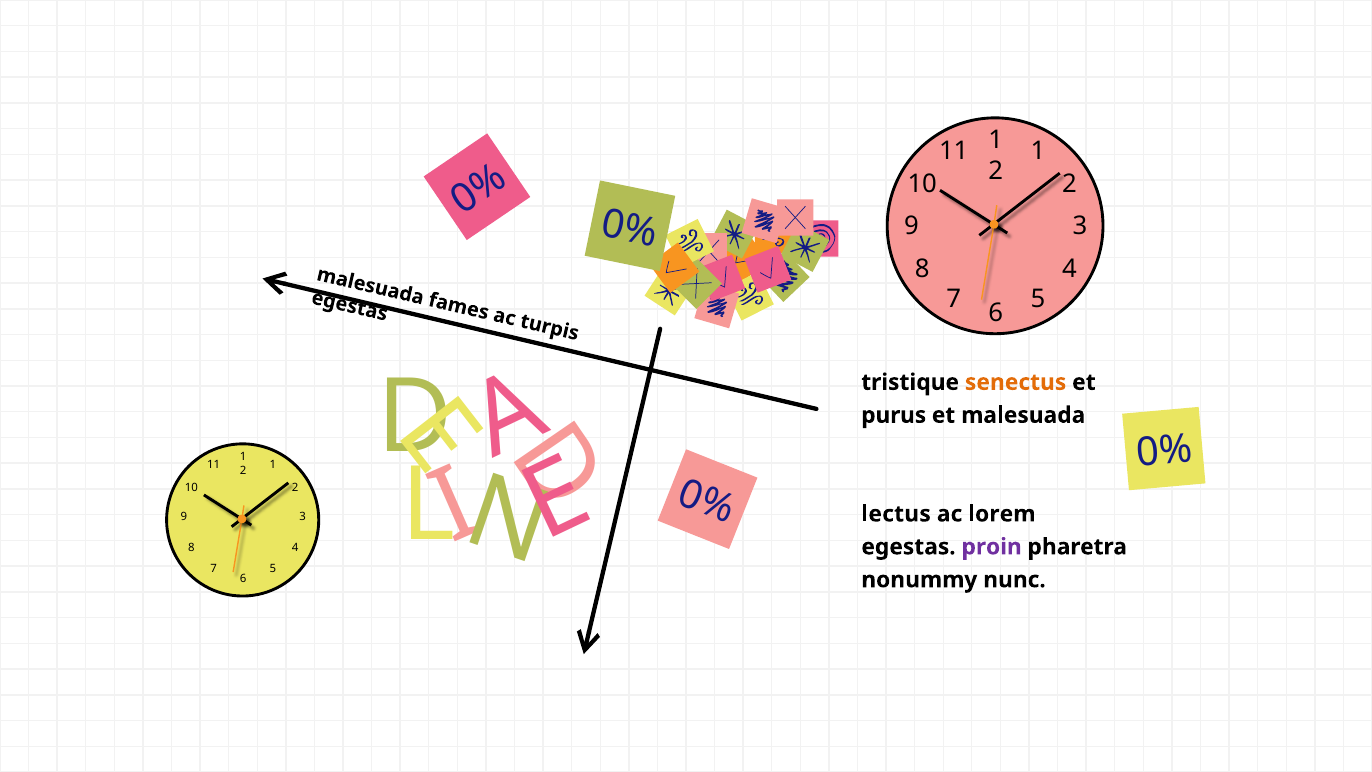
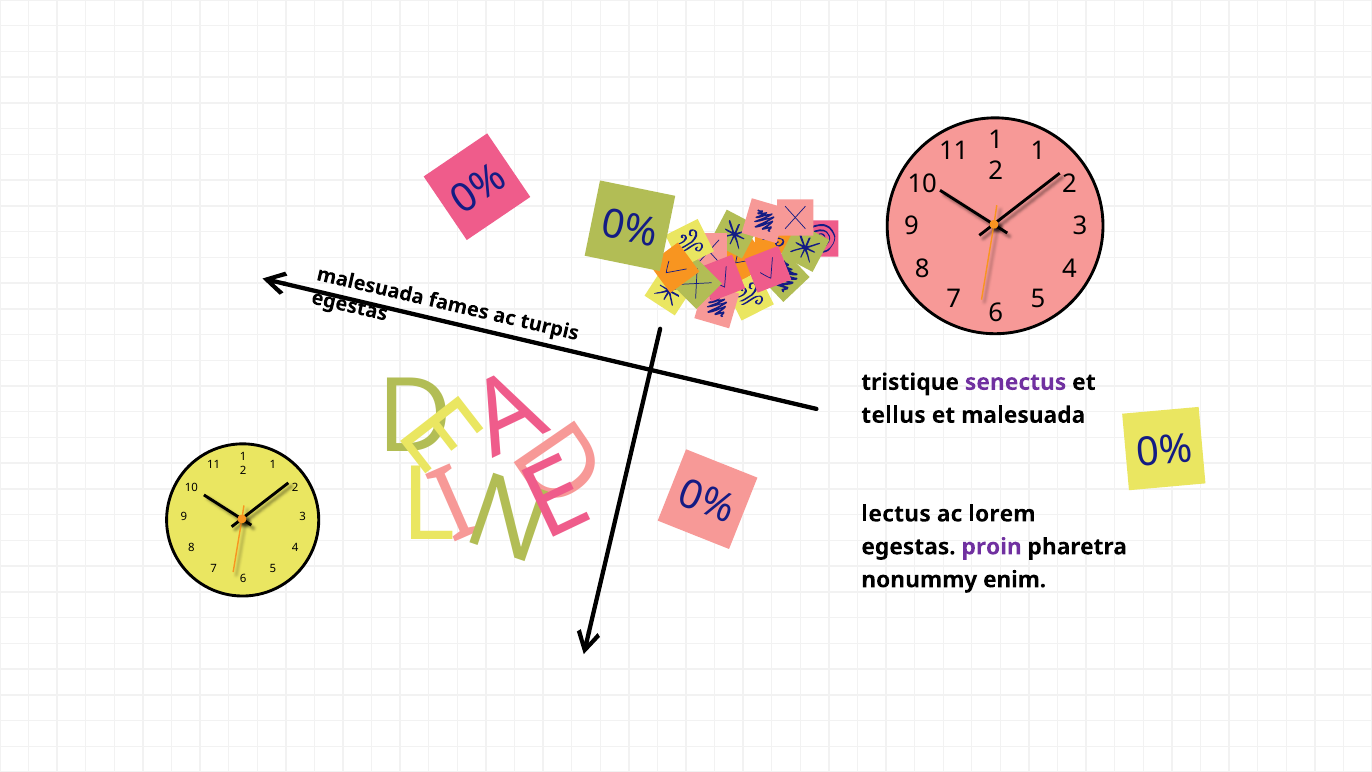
senectus colour: orange -> purple (1016, 382)
purus: purus -> tellus (894, 415)
nunc: nunc -> enim (1015, 580)
